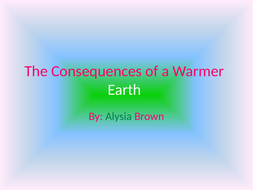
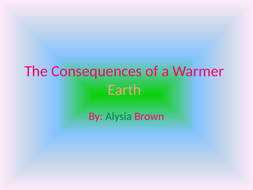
Earth colour: white -> pink (124, 90)
